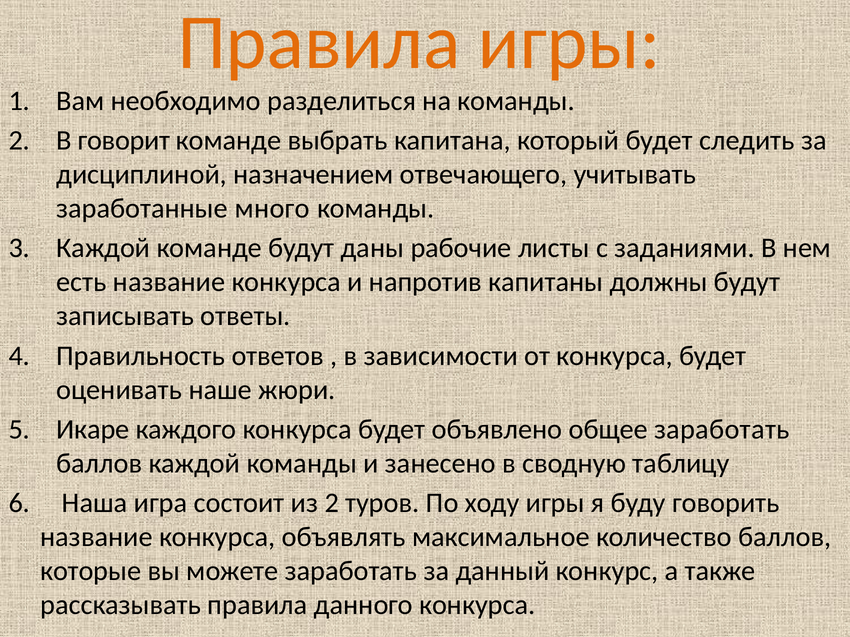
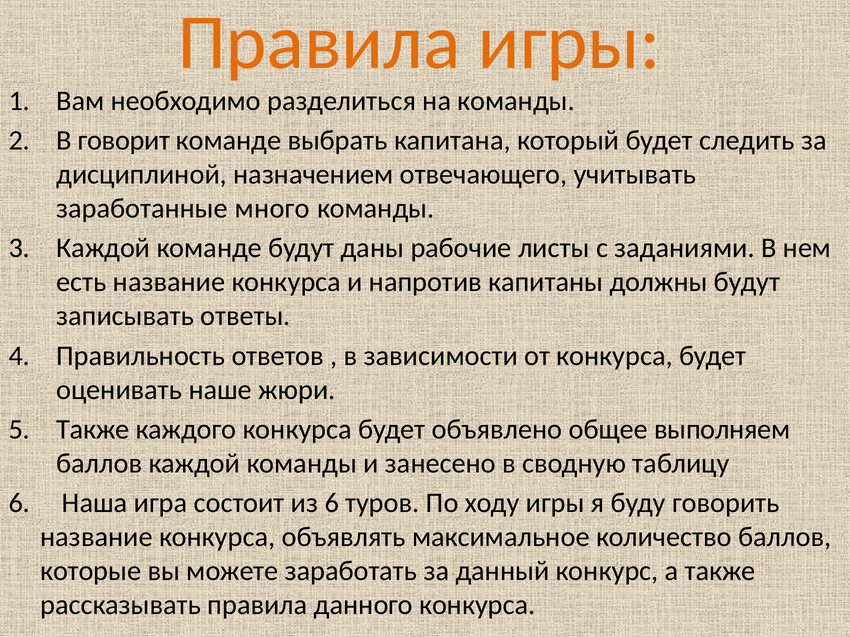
5 Икаре: Икаре -> Также (93, 430)
общее заработать: заработать -> выполняем (722, 430)
из 2: 2 -> 6 (332, 503)
